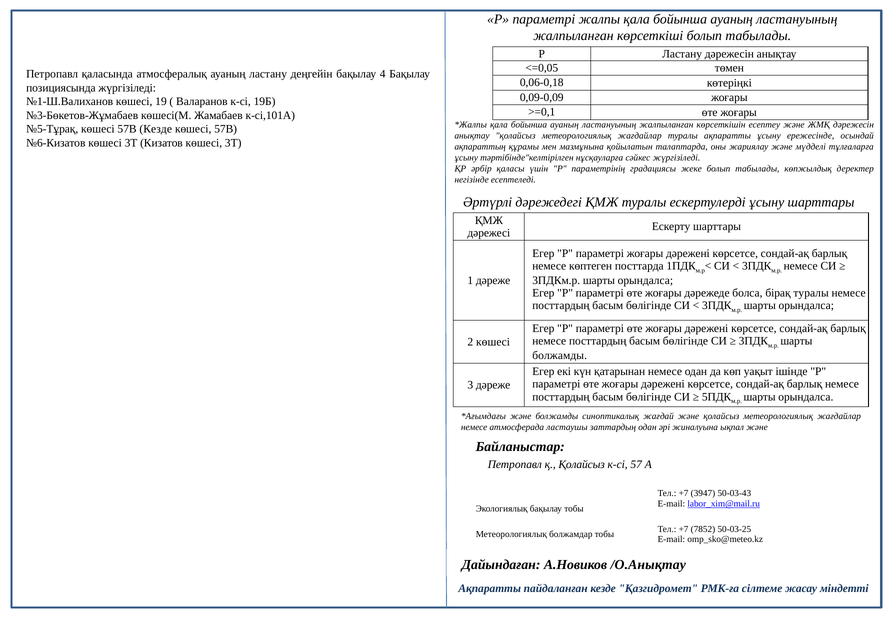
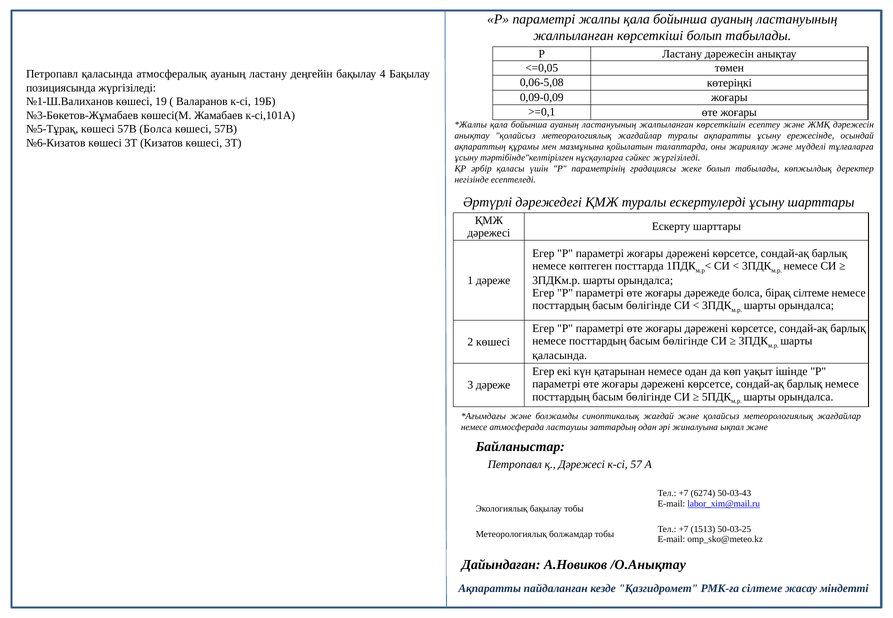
0,06-0,18: 0,06-0,18 -> 0,06-5,08 (542, 83)
57В Кезде: Кезде -> Болса (156, 129)
бірақ туралы: туралы -> сілтеме (811, 293)
болжамды: болжамды -> қаласында (560, 356)
қ Қолайсыз: Қолайсыз -> Дәрежесі (582, 465)
3947: 3947 -> 6274 (703, 494)
7852: 7852 -> 1513 (703, 529)
